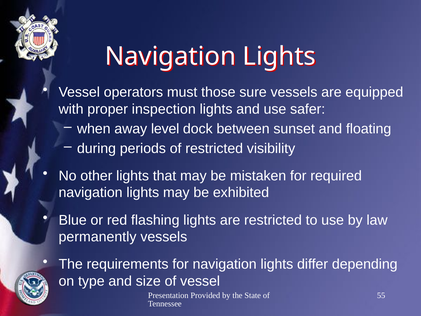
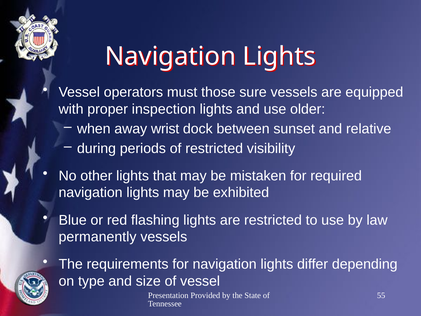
safer: safer -> older (308, 109)
level: level -> wrist (165, 129)
floating: floating -> relative (369, 129)
